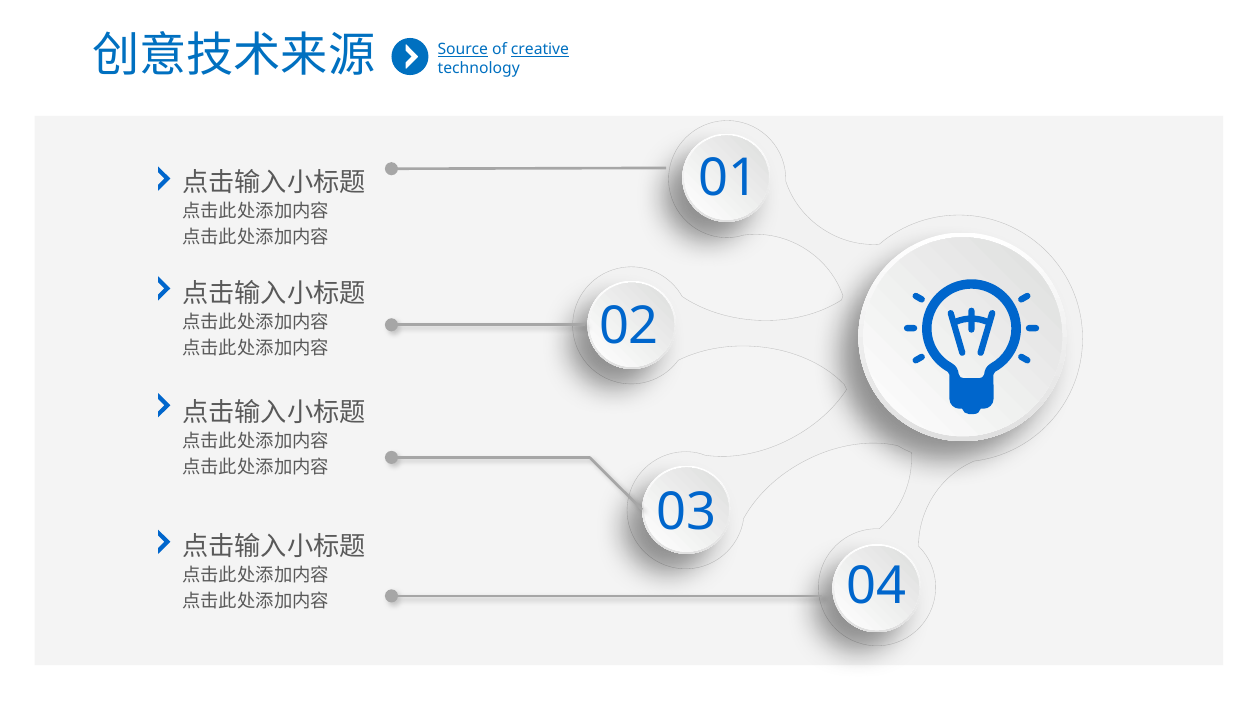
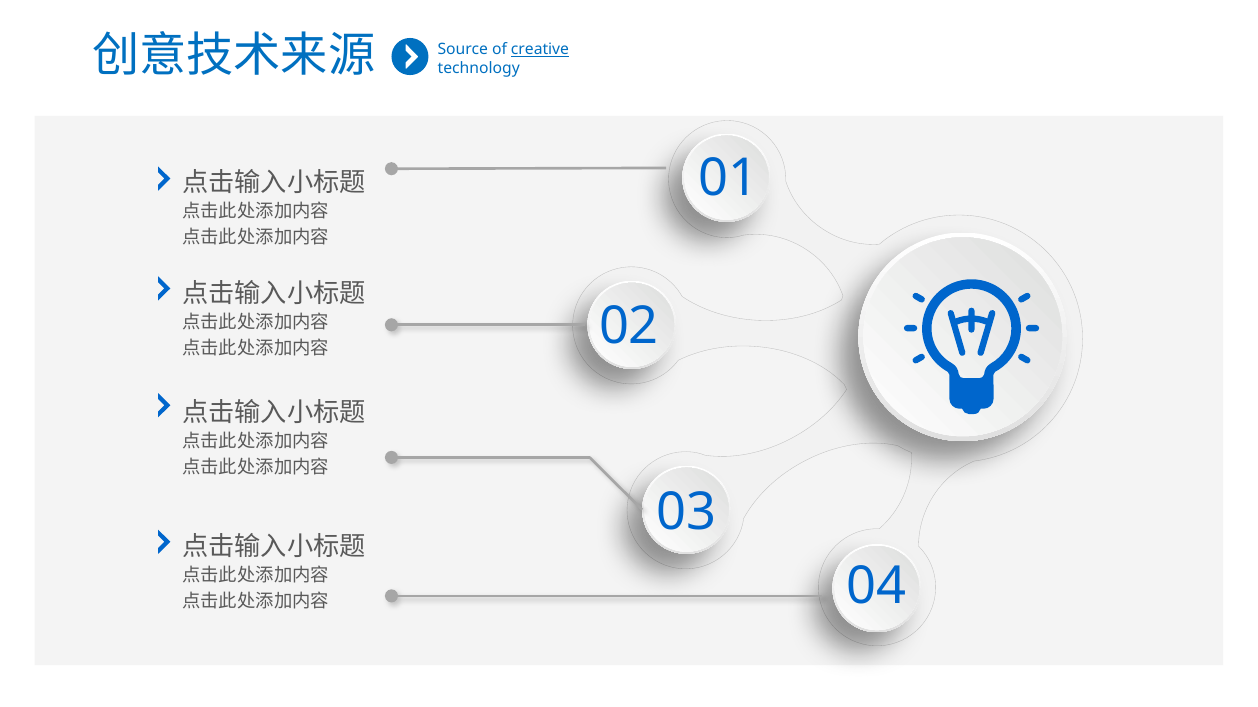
Source underline: present -> none (463, 50)
